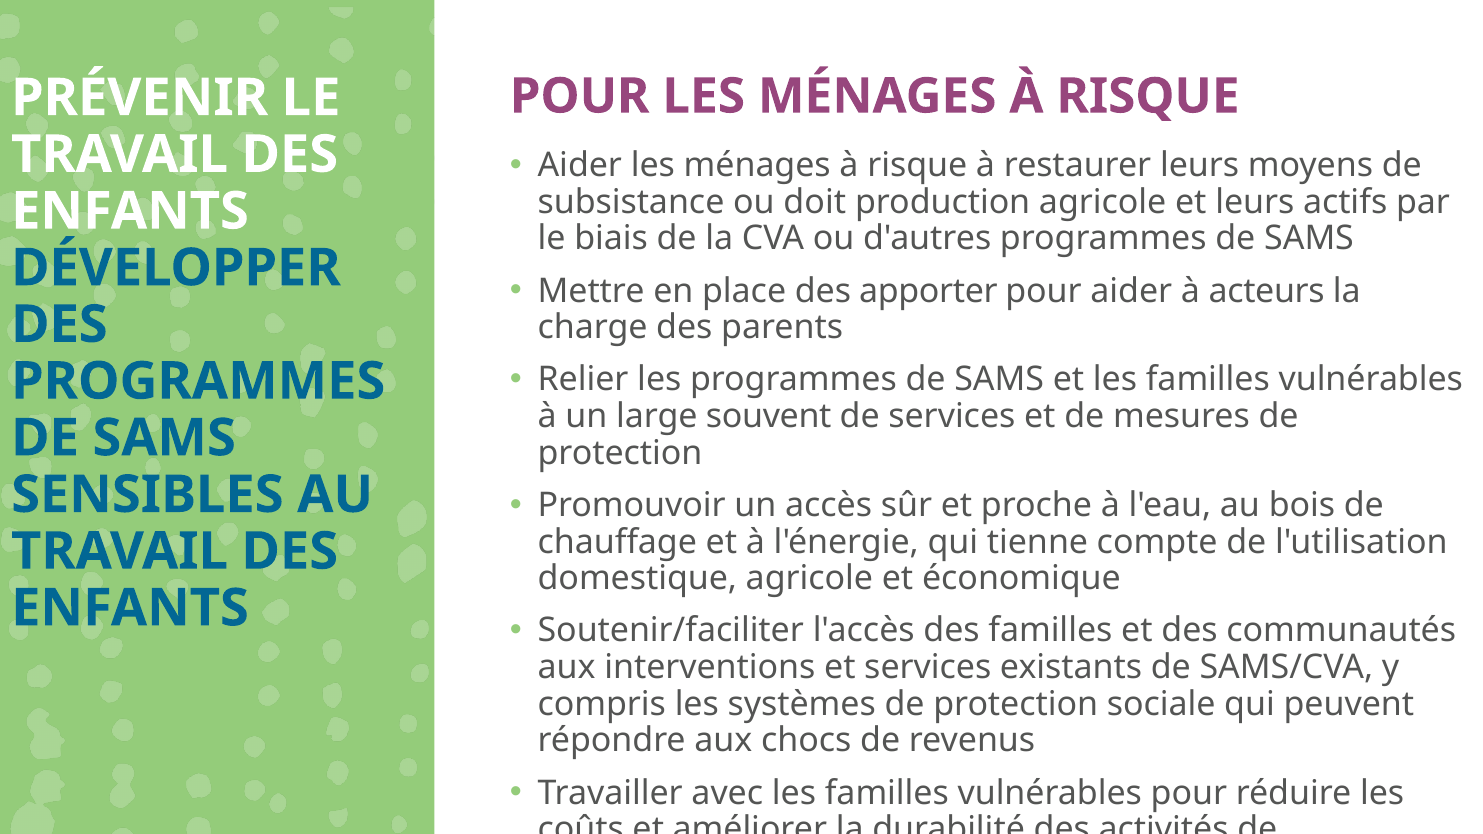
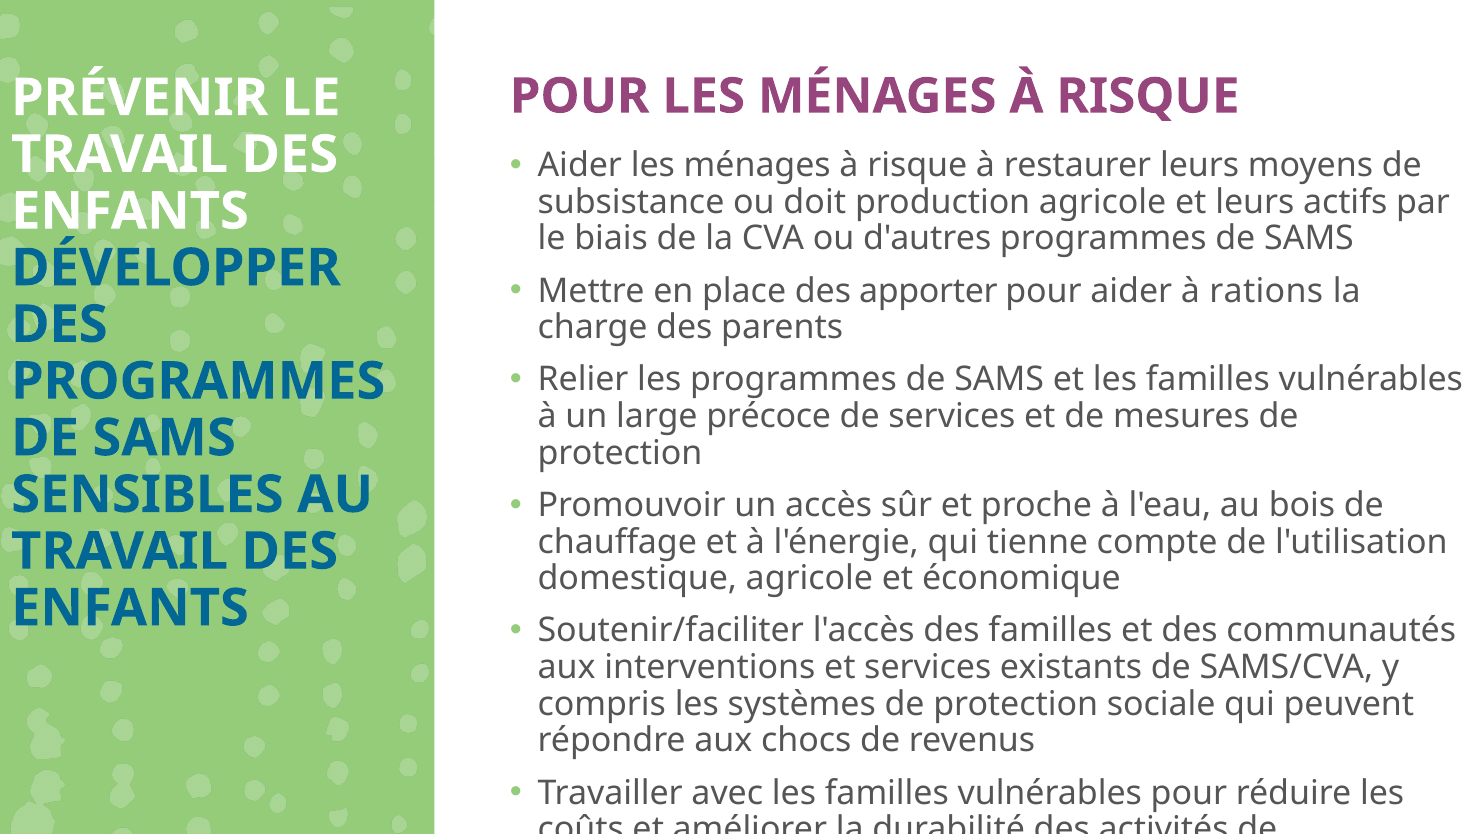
acteurs: acteurs -> rations (1266, 291)
souvent: souvent -> précoce (769, 416)
